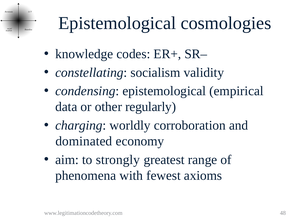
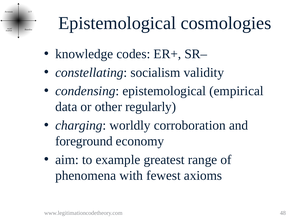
dominated: dominated -> foreground (84, 141)
strongly: strongly -> example (118, 160)
